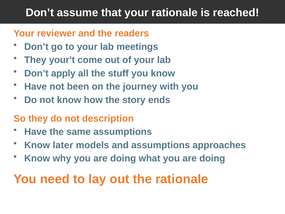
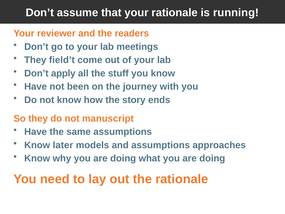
reached: reached -> running (236, 13)
your’t: your’t -> field’t (62, 60)
description: description -> manuscript (108, 118)
